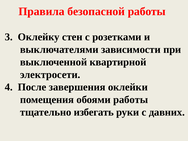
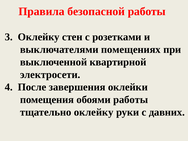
зависимости: зависимости -> помещениях (131, 50)
тщательно избегать: избегать -> оклейку (94, 112)
